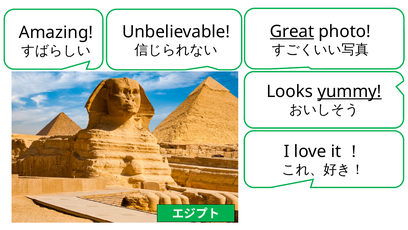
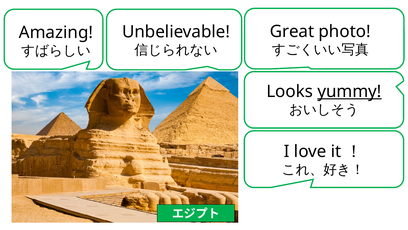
Great underline: present -> none (292, 31)
